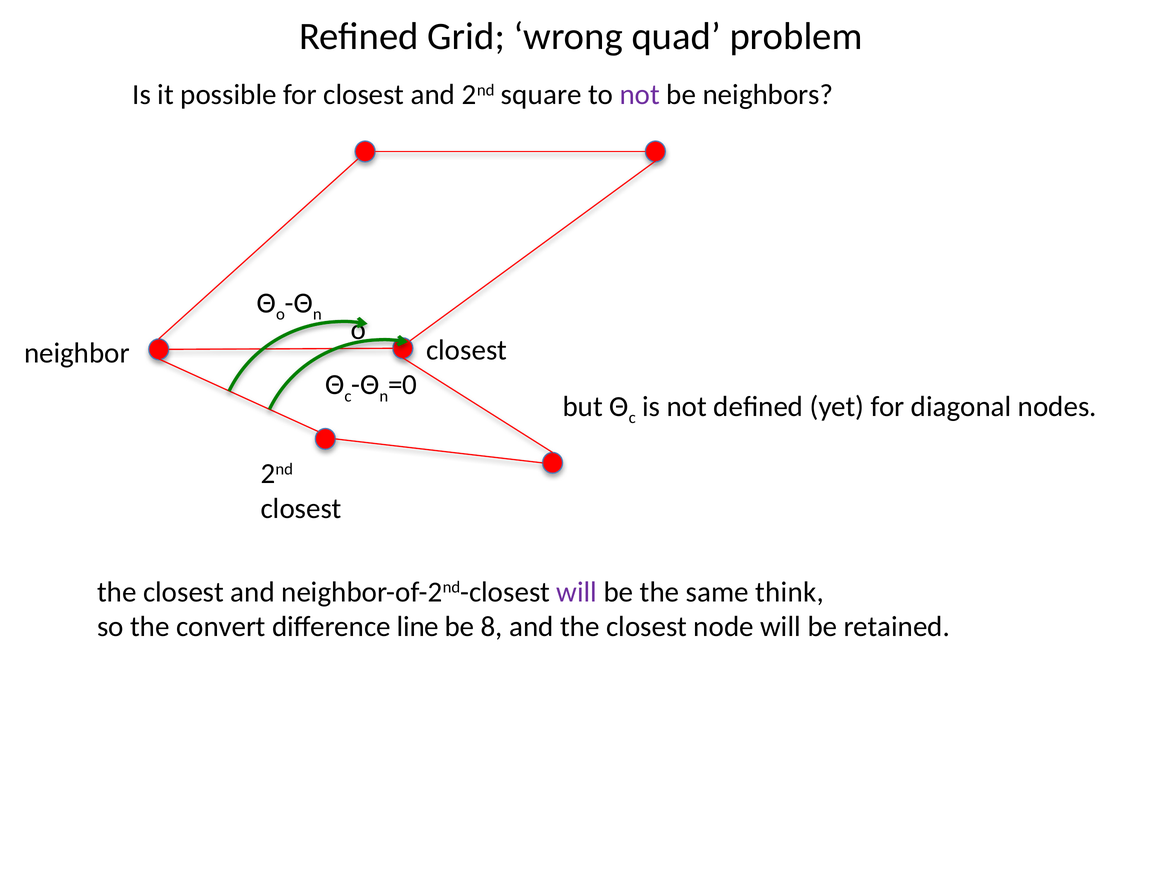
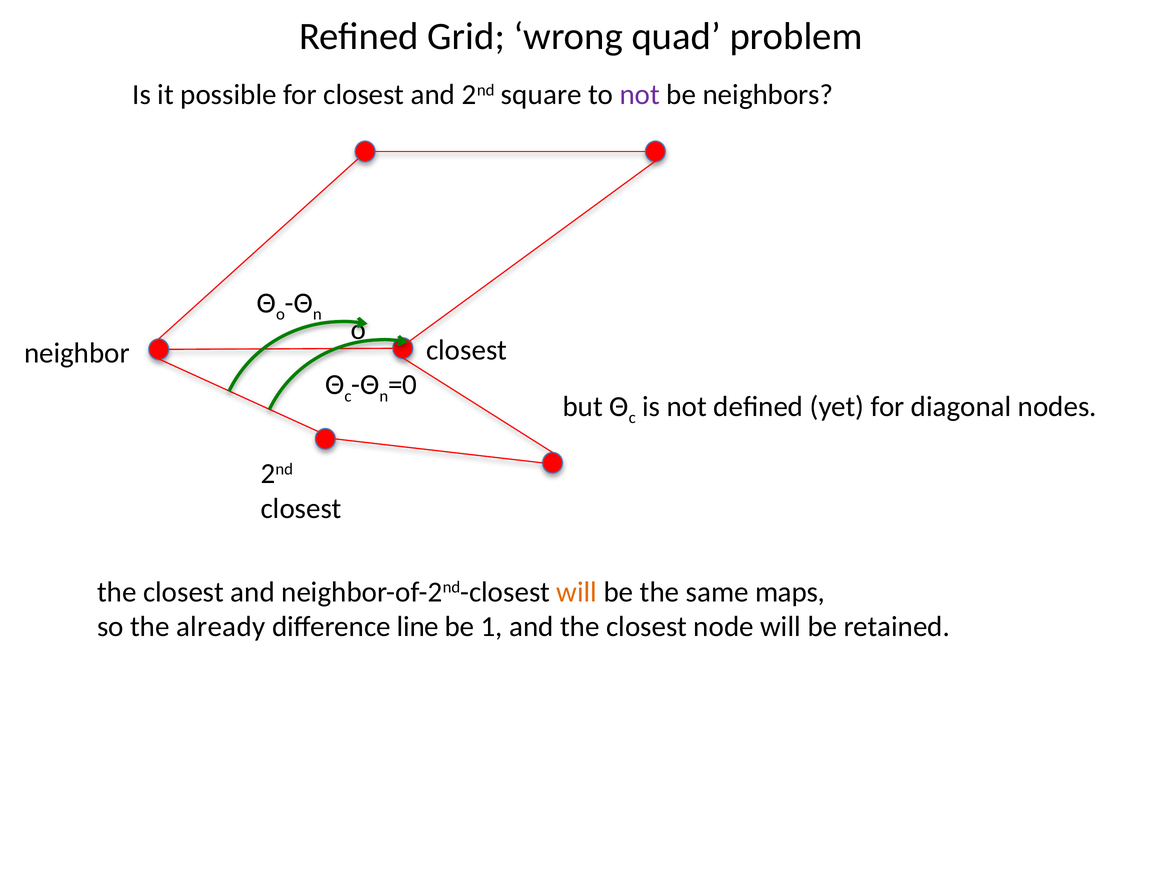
will colour: purple -> orange (577, 592)
think: think -> maps (790, 592)
convert: convert -> already (221, 626)
8: 8 -> 1 (492, 626)
